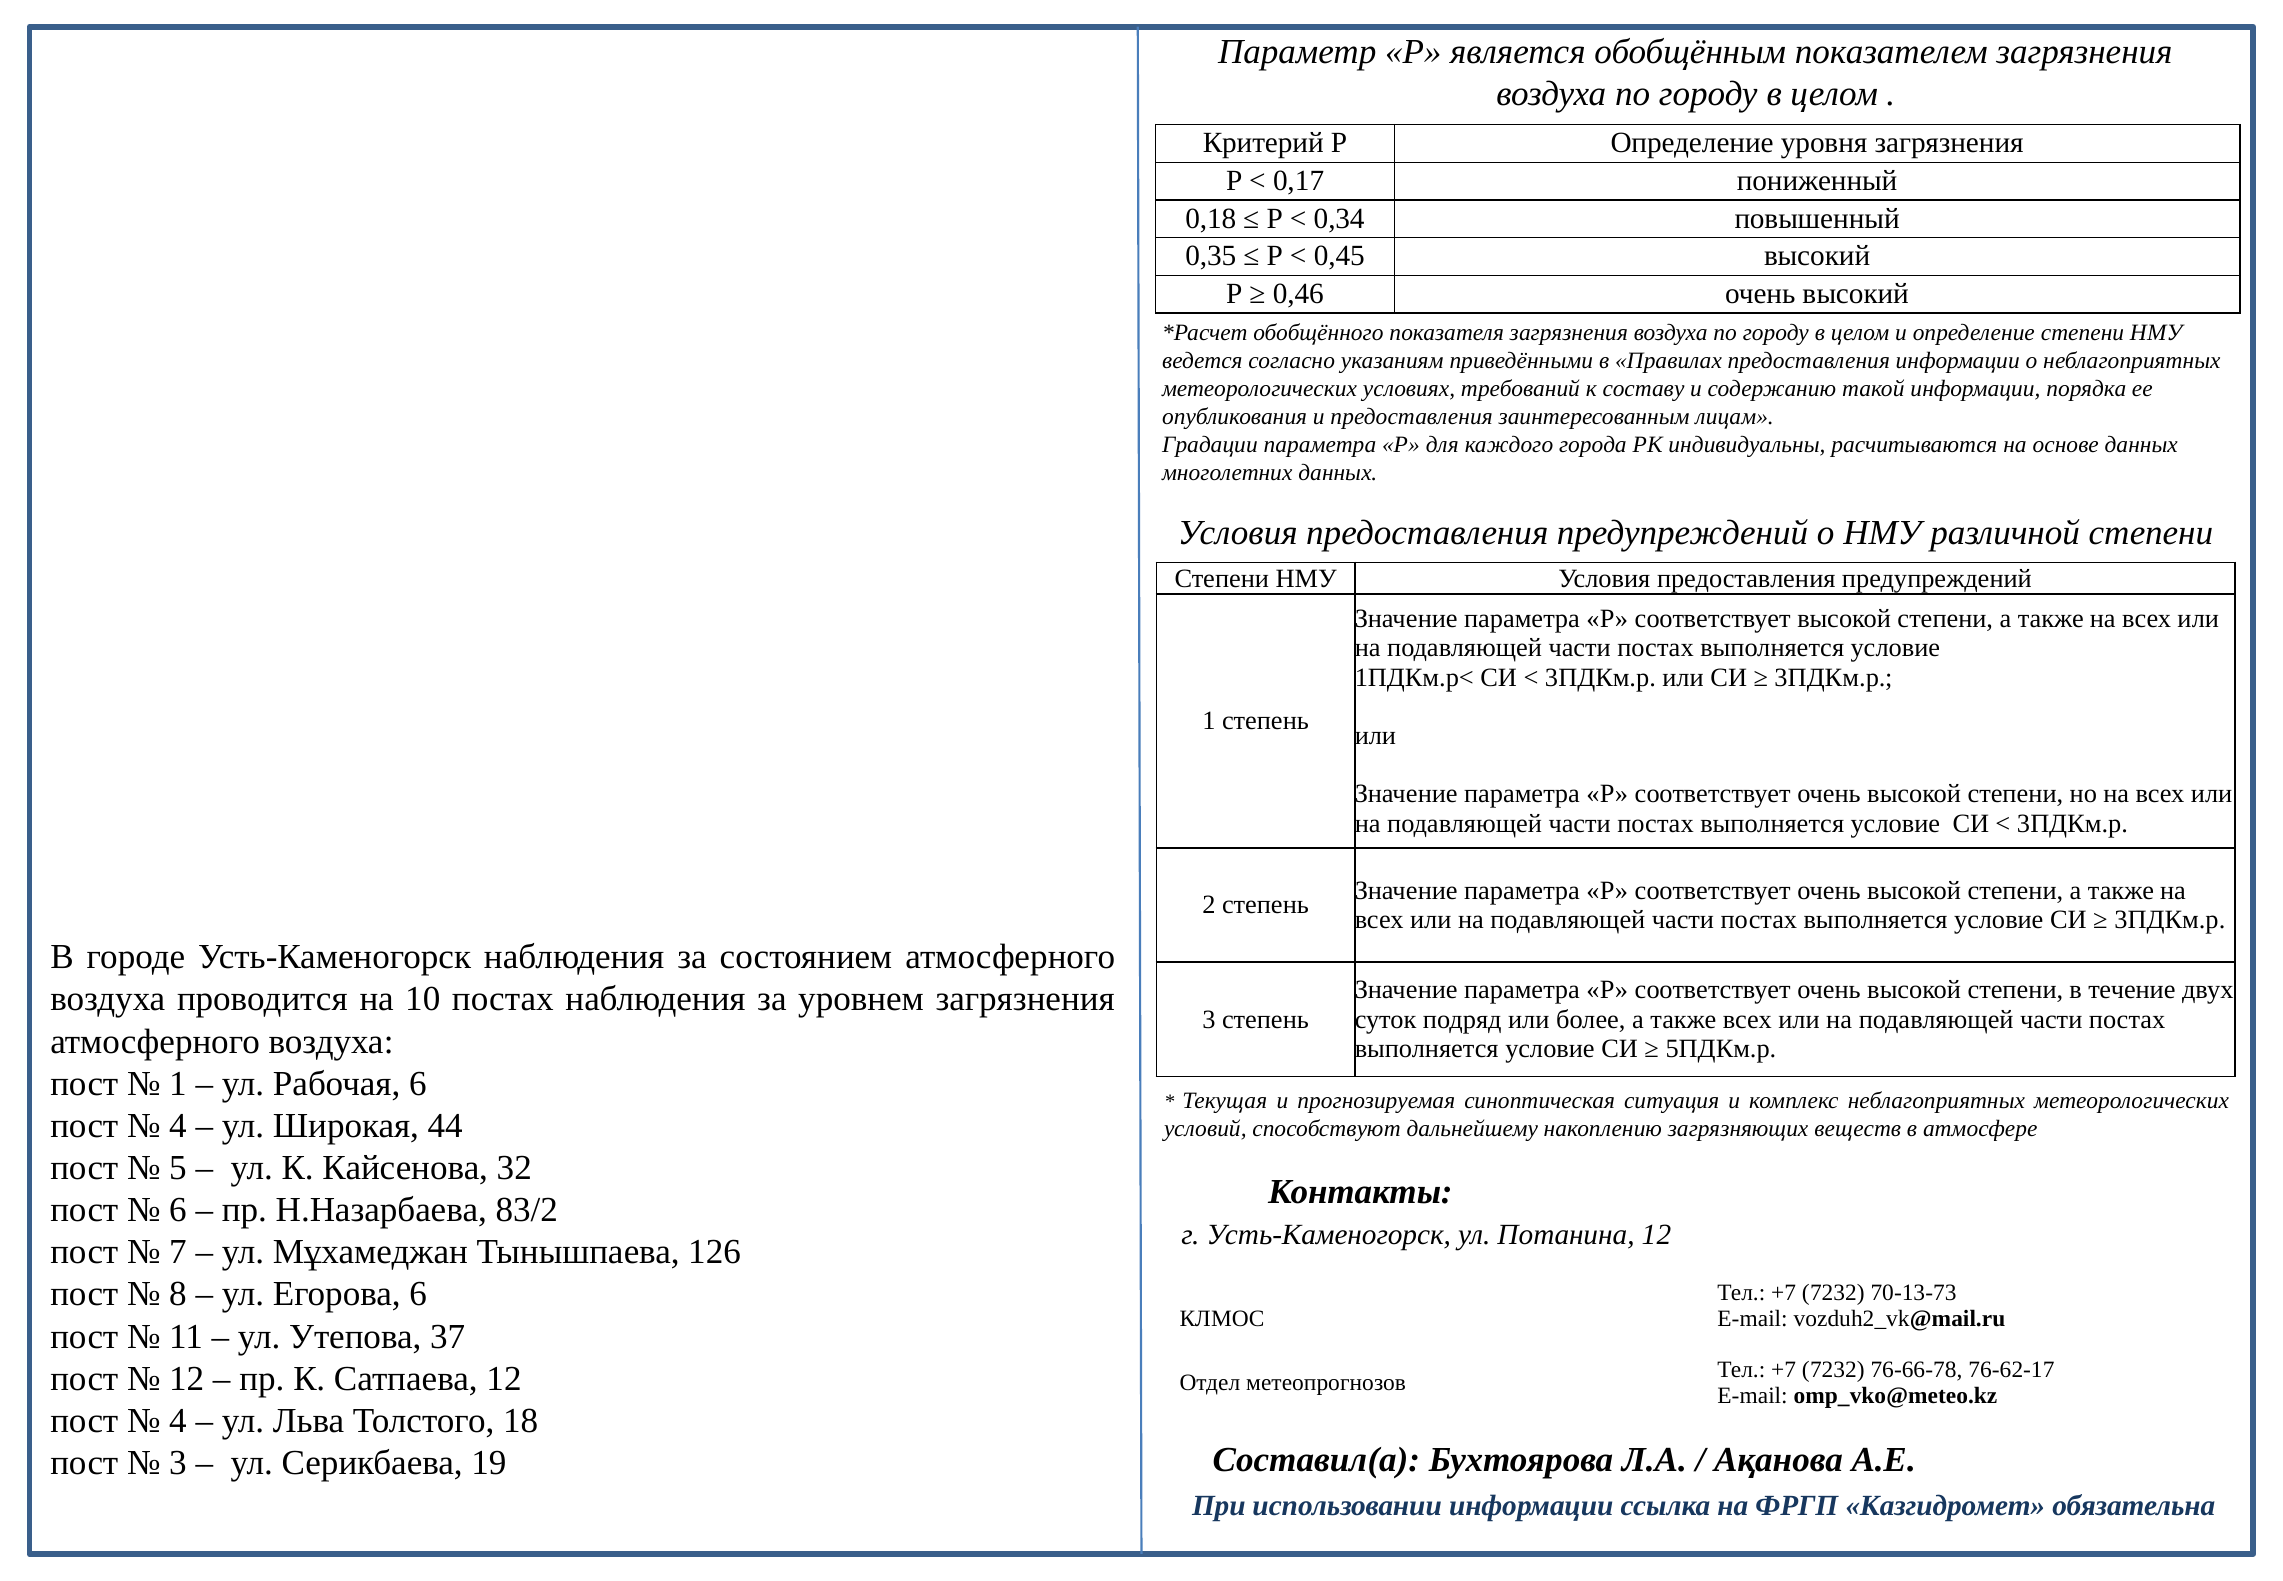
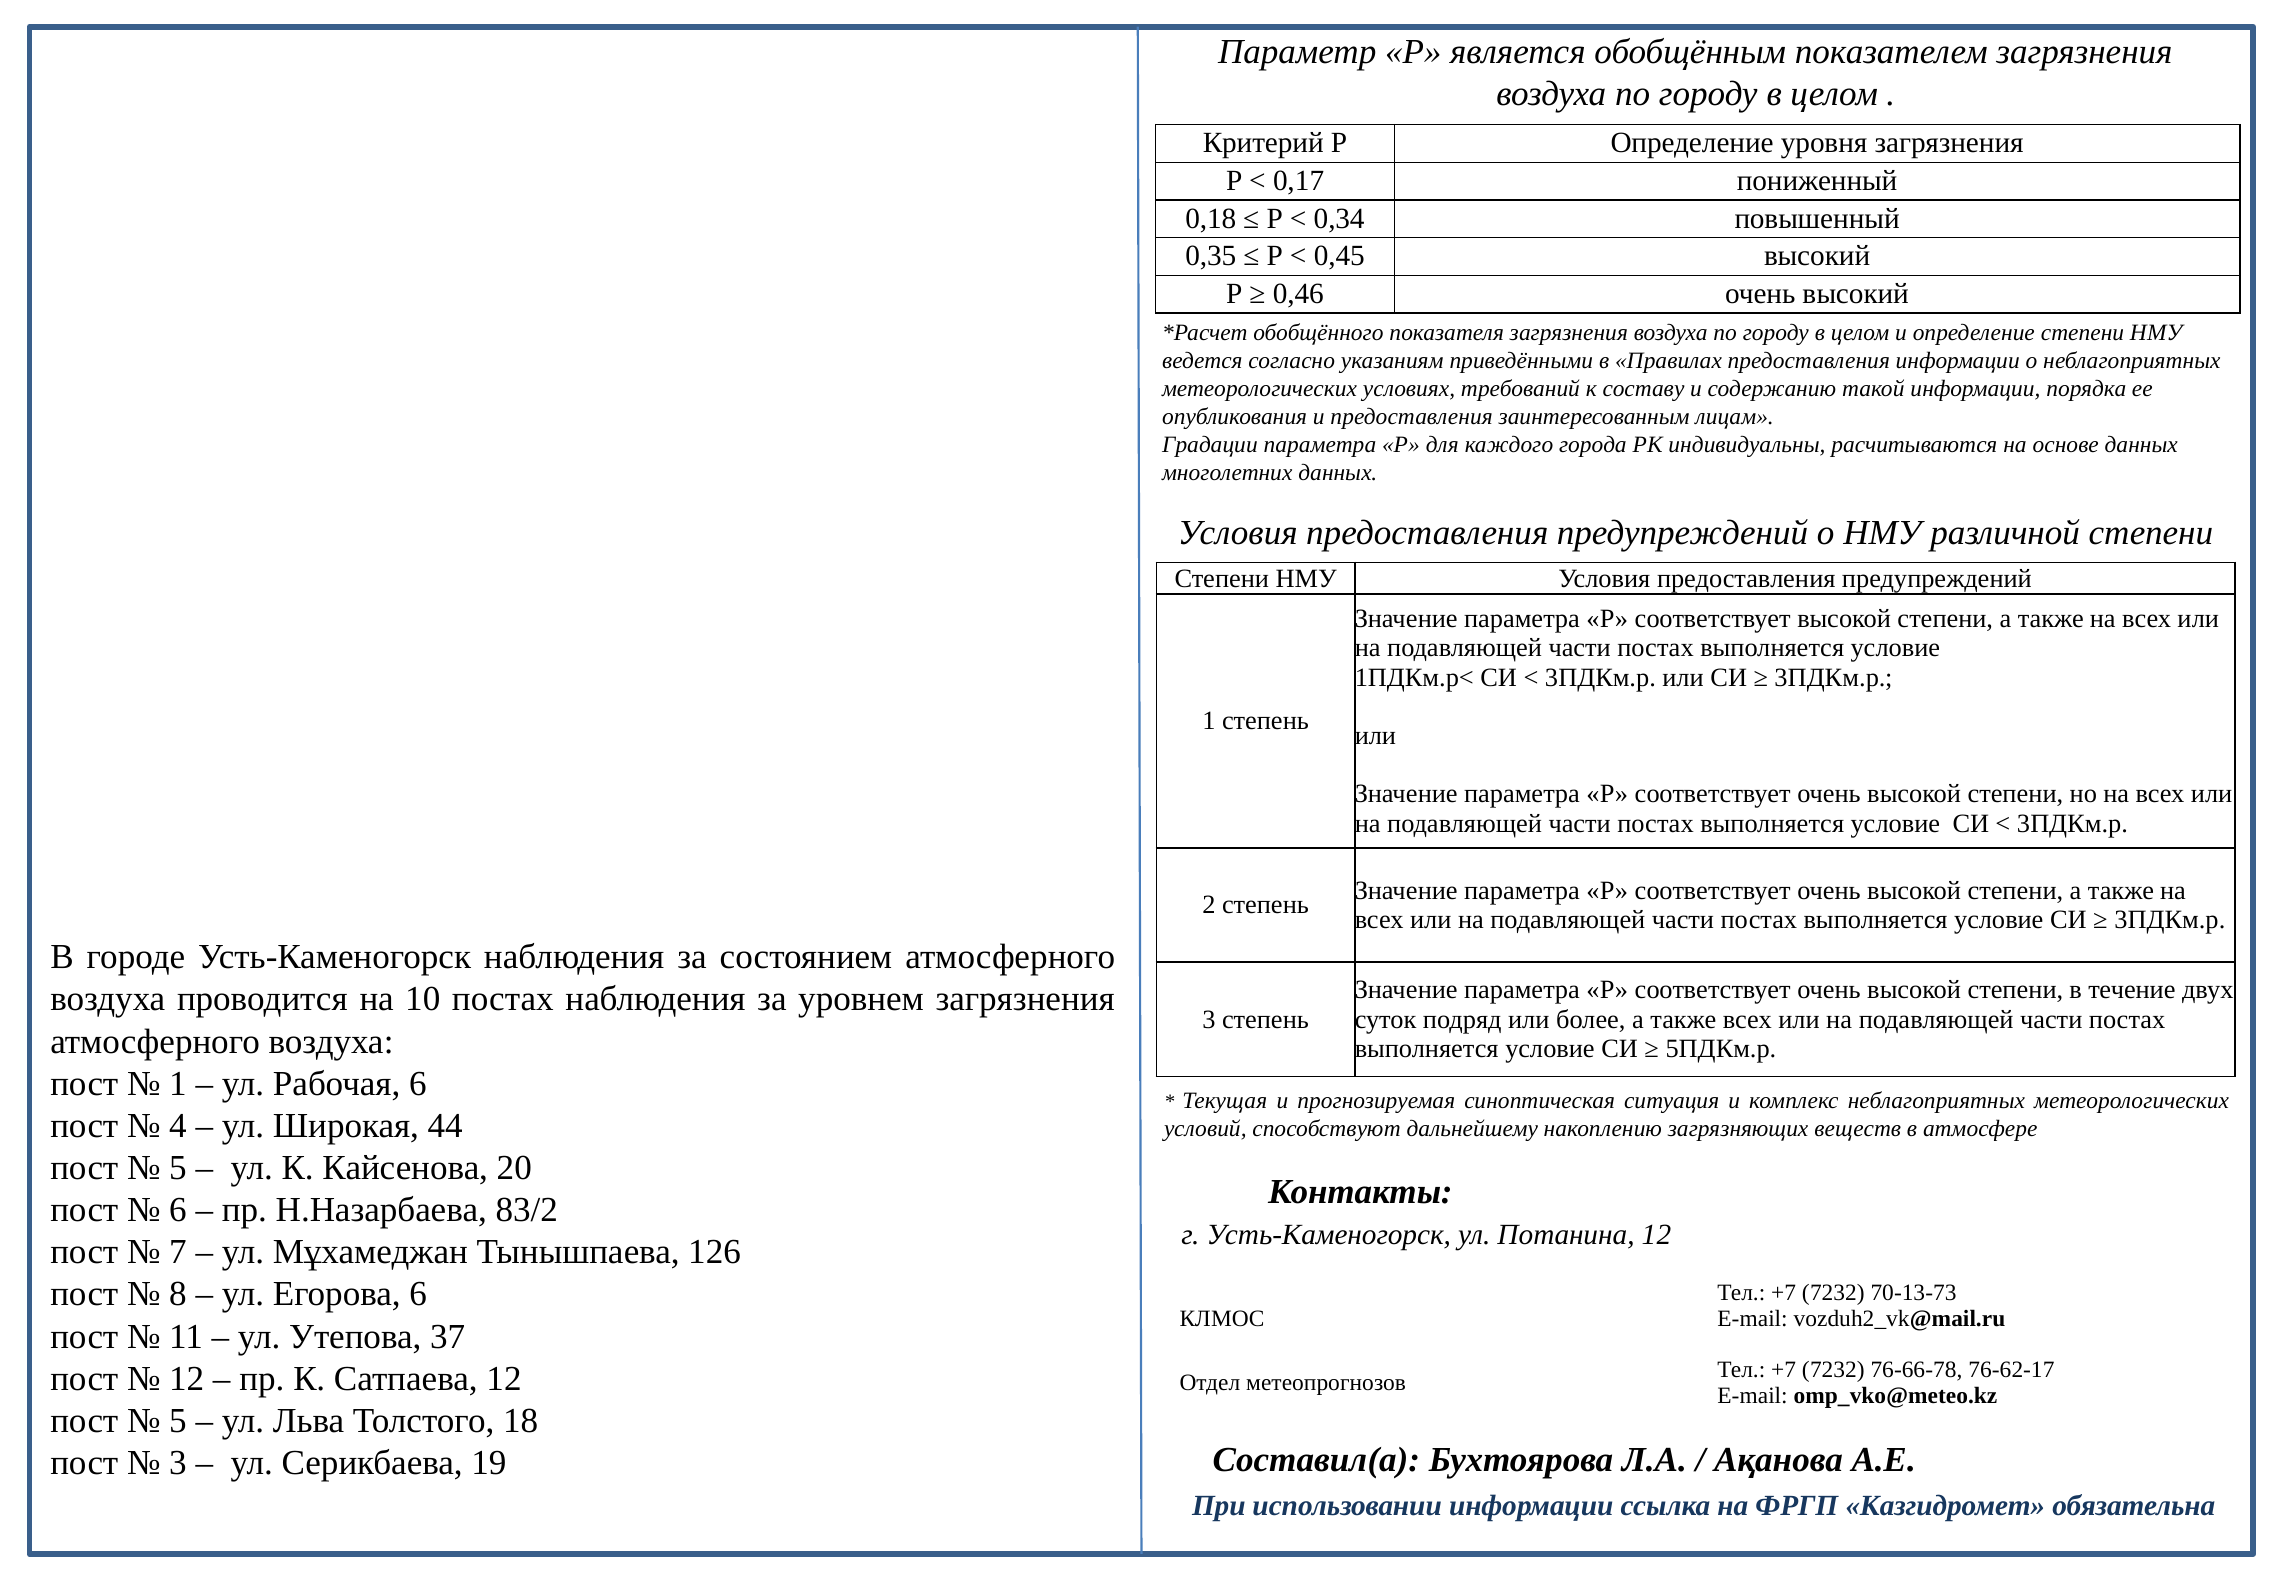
32: 32 -> 20 (514, 1168)
4: 4 -> 5 (178, 1420)
